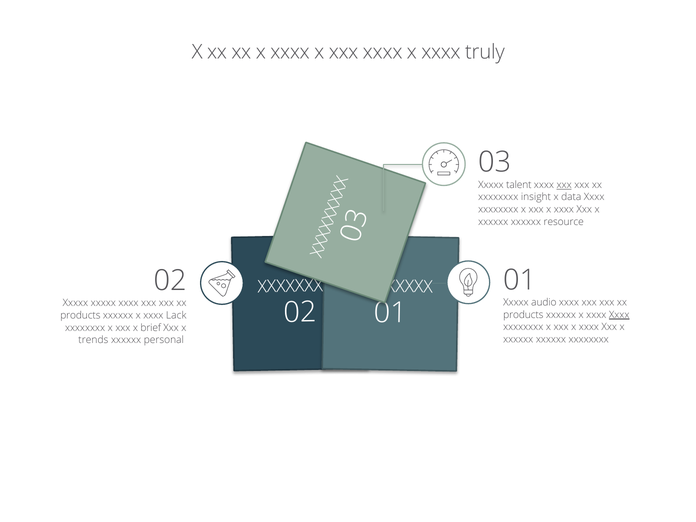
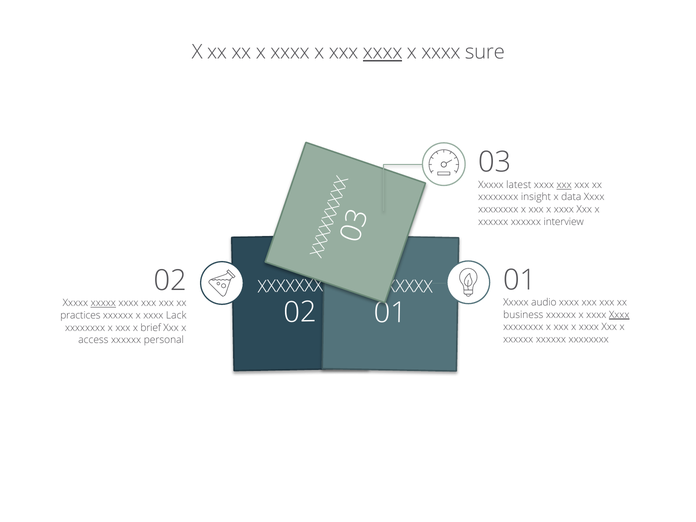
xxxx underline: none -> present (383, 52)
truly: truly -> sure (485, 52)
talent: talent -> latest (519, 185)
resource: resource -> interview (564, 222)
xxxxx underline: none -> present (103, 303)
products: products -> business (523, 315)
products: products -> practices (80, 315)
trends: trends -> access (93, 340)
